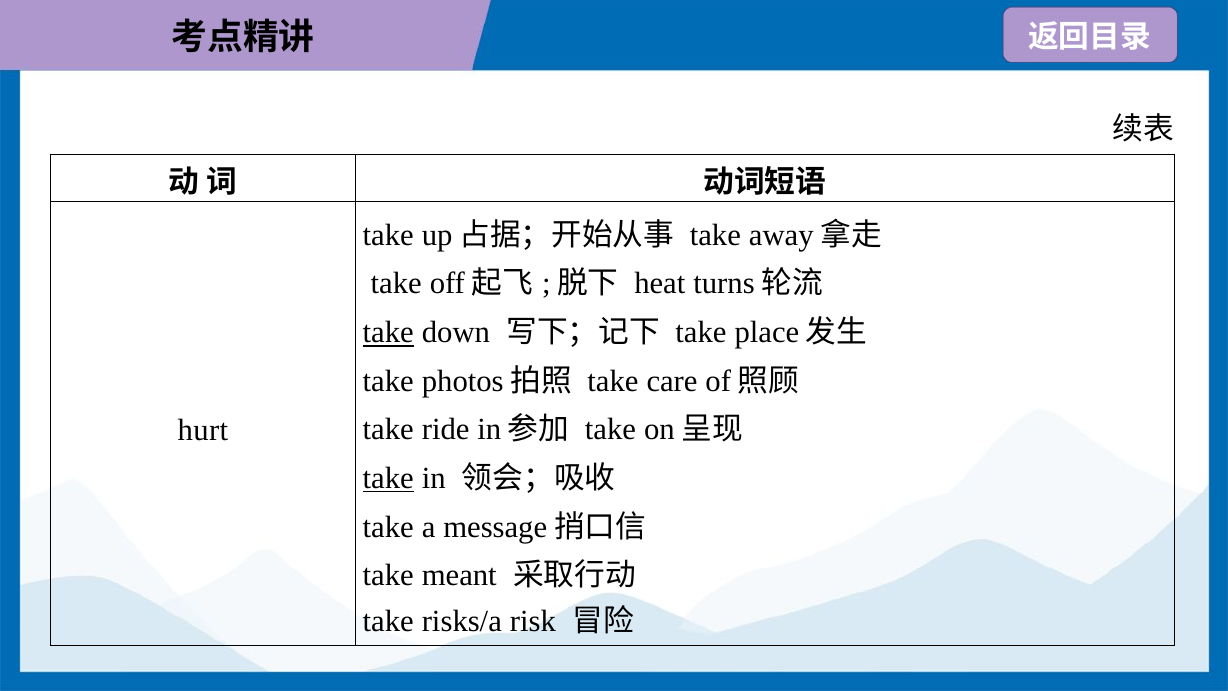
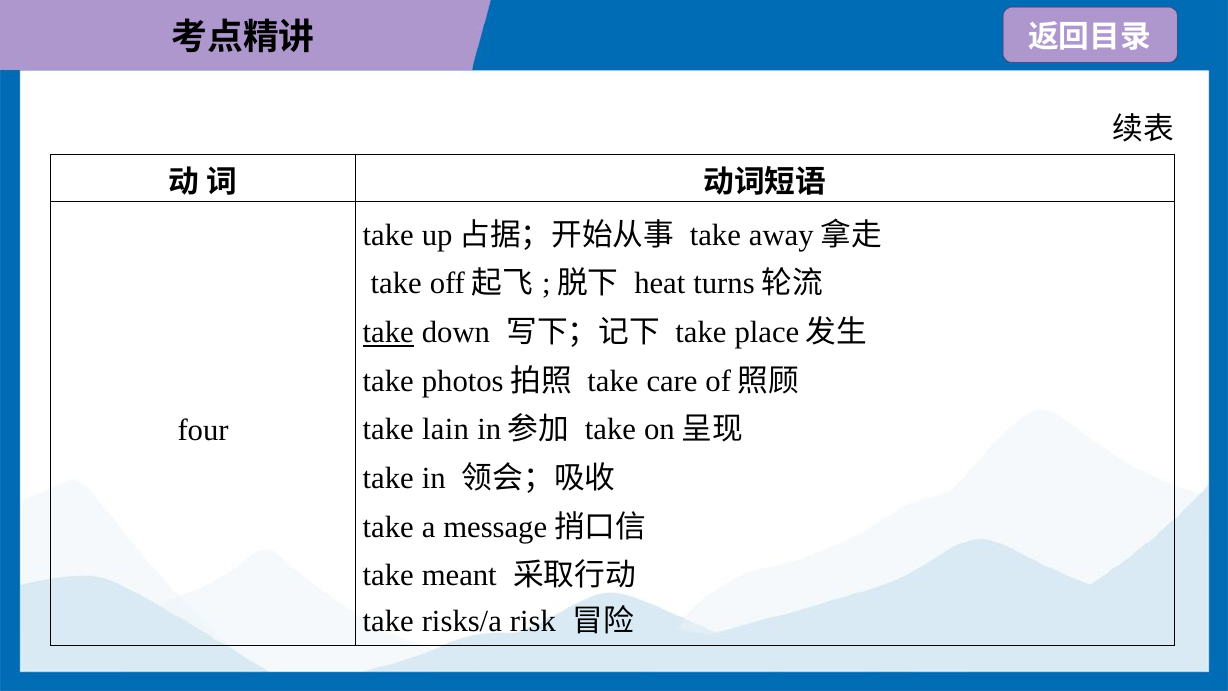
ride: ride -> lain (446, 430)
hurt: hurt -> four (203, 430)
take underline: present -> none (388, 478)
